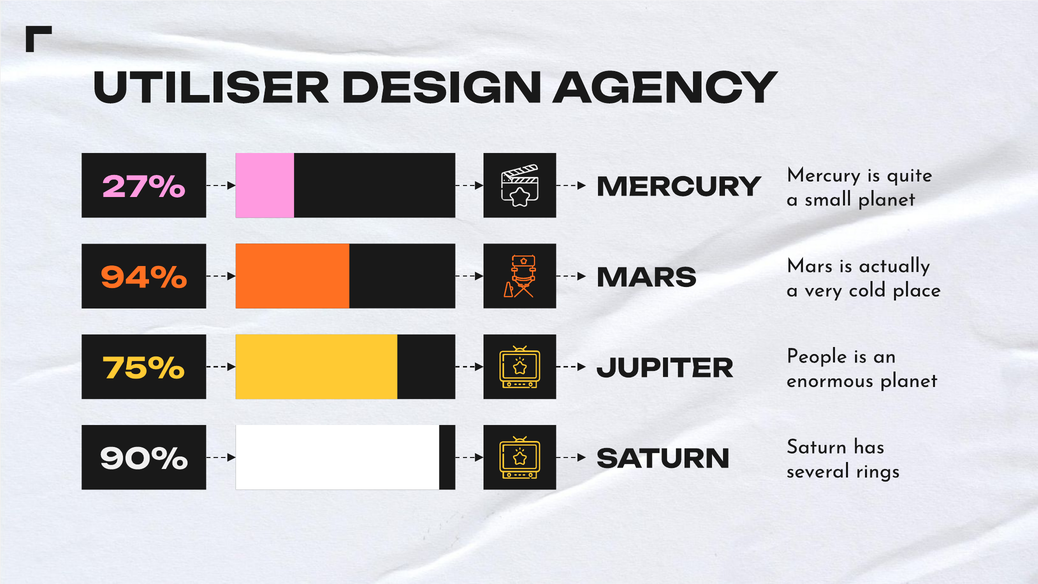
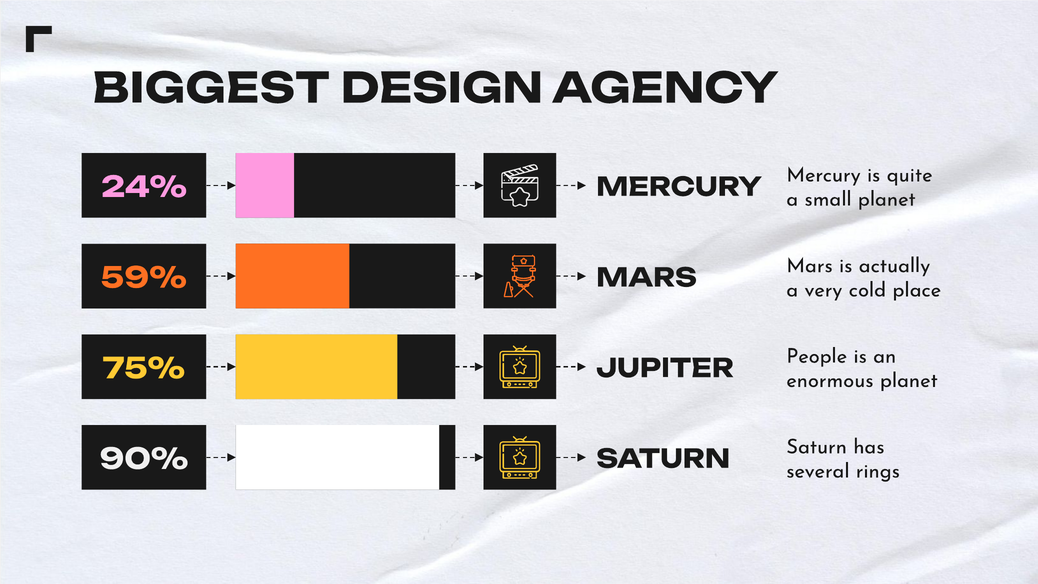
UTILISER: UTILISER -> BIGGEST (211, 89)
27%: 27% -> 24% (144, 187)
94%: 94% -> 59% (144, 278)
